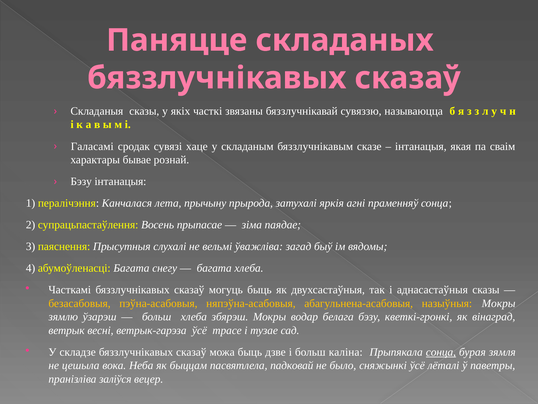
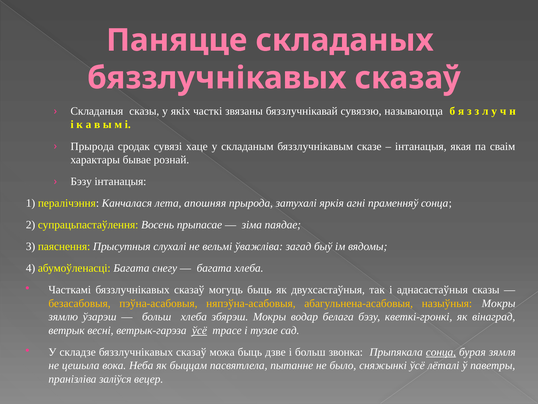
Галасамі: Галасамі -> Прырода (92, 146)
прычыну: прычыну -> апошняя (205, 203)
ўсё underline: none -> present (199, 330)
каліна: каліна -> звонка (346, 352)
падковай: падковай -> пытанне (292, 365)
